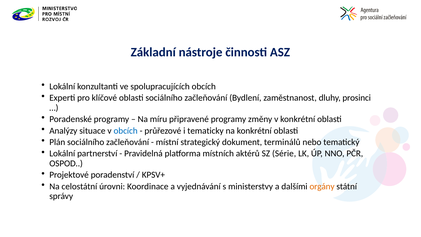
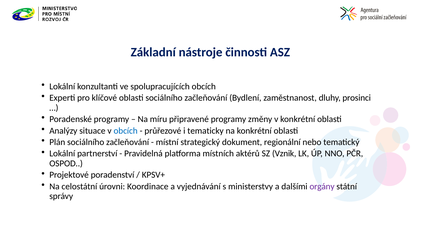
terminálů: terminálů -> regionální (282, 142)
Série: Série -> Vznik (284, 154)
orgány colour: orange -> purple (322, 186)
